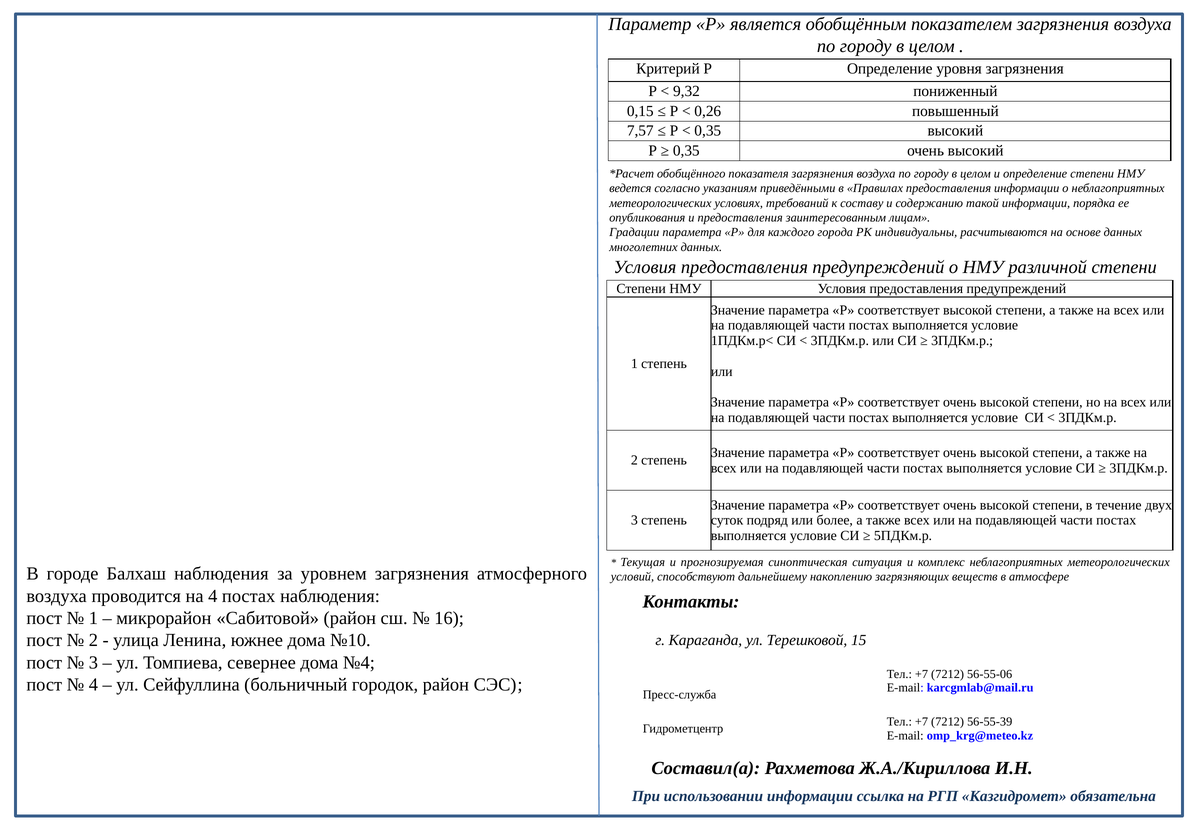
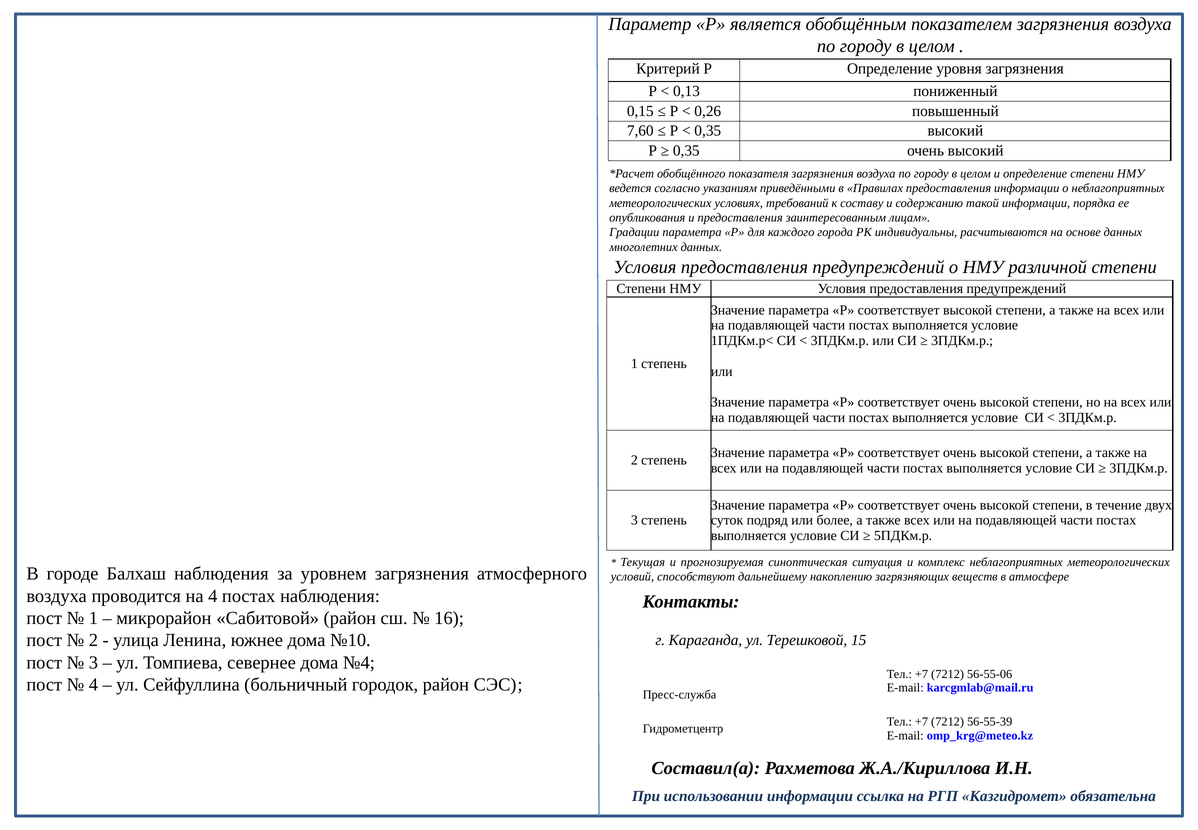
9,32: 9,32 -> 0,13 (686, 91)
7,57: 7,57 -> 7,60 (640, 131)
